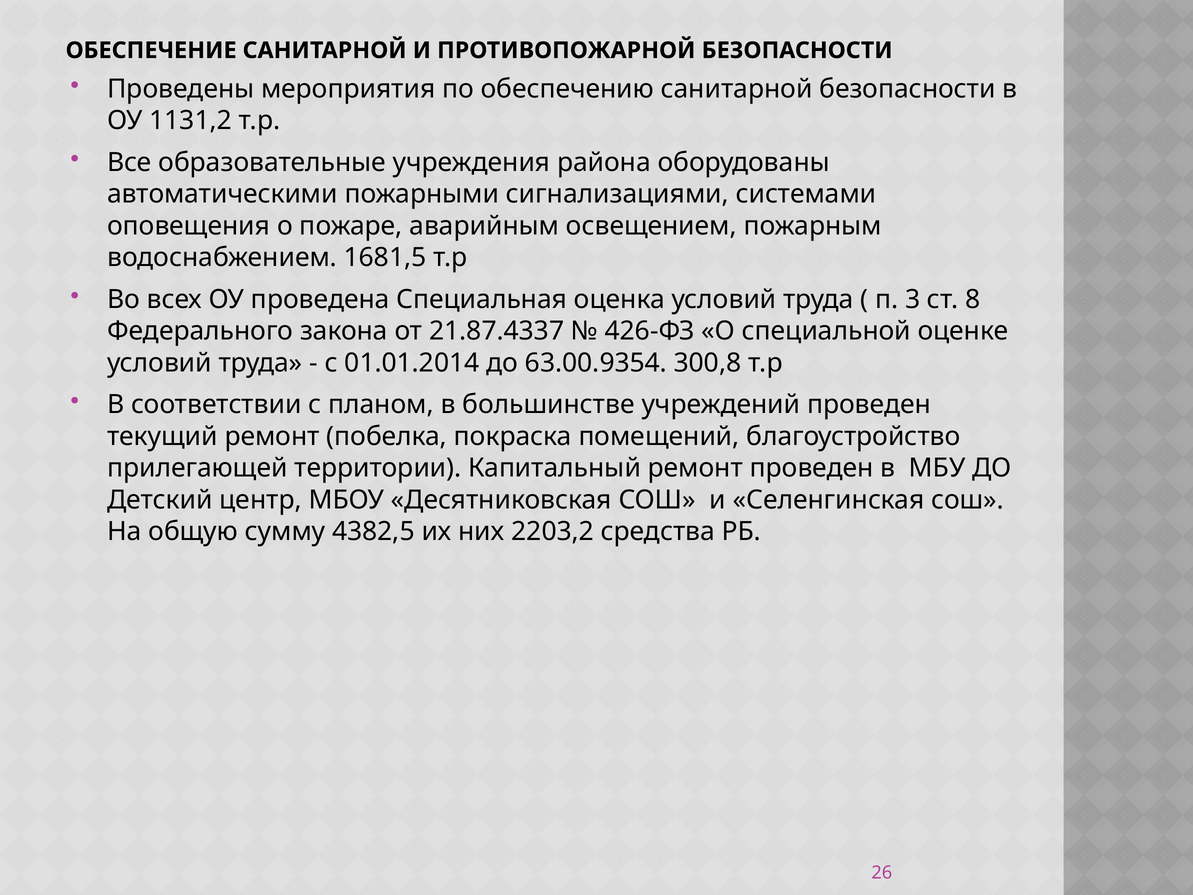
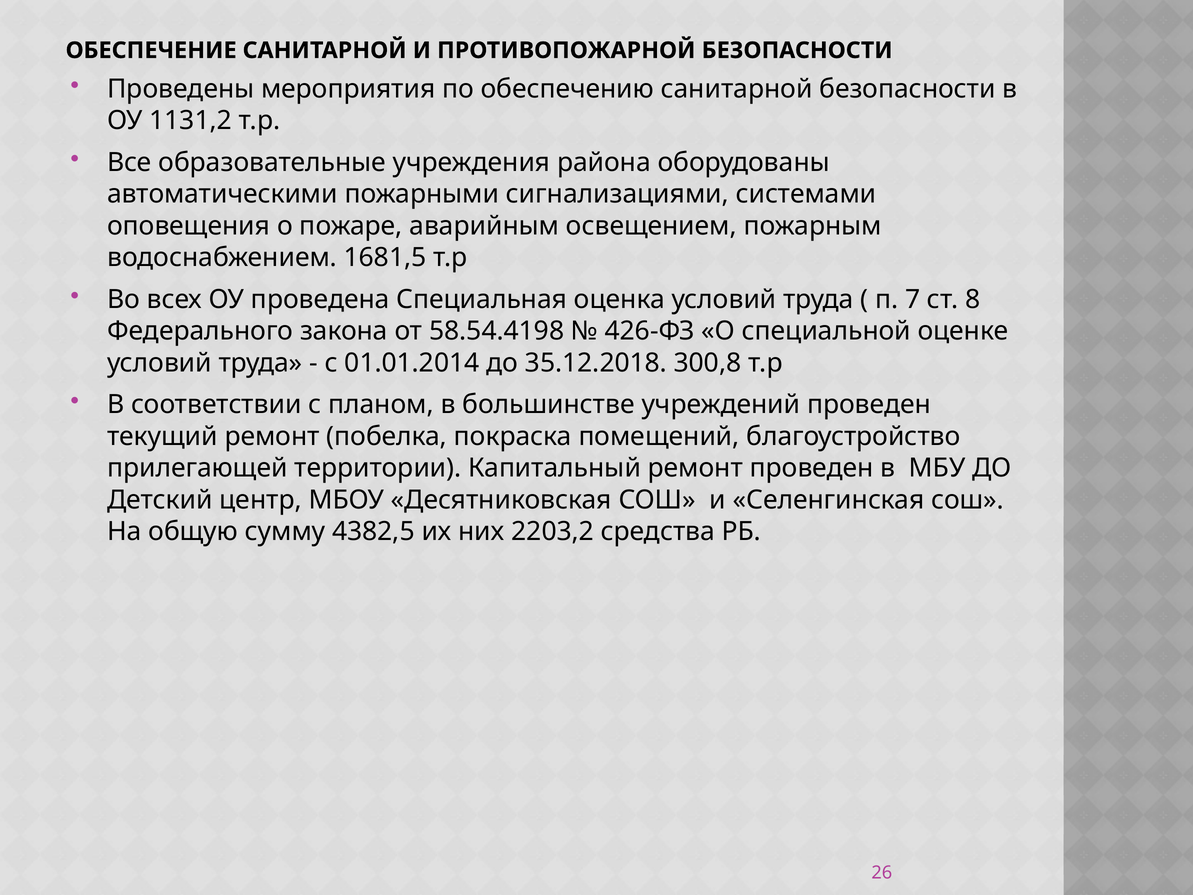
3: 3 -> 7 (913, 299)
21.87.4337: 21.87.4337 -> 58.54.4198 (497, 331)
63.00.9354: 63.00.9354 -> 35.12.2018 (596, 363)
